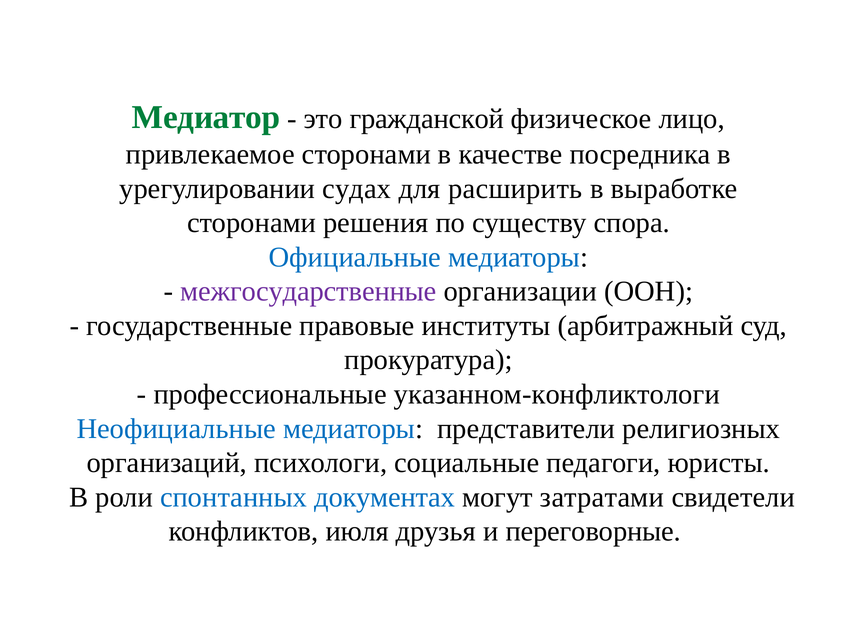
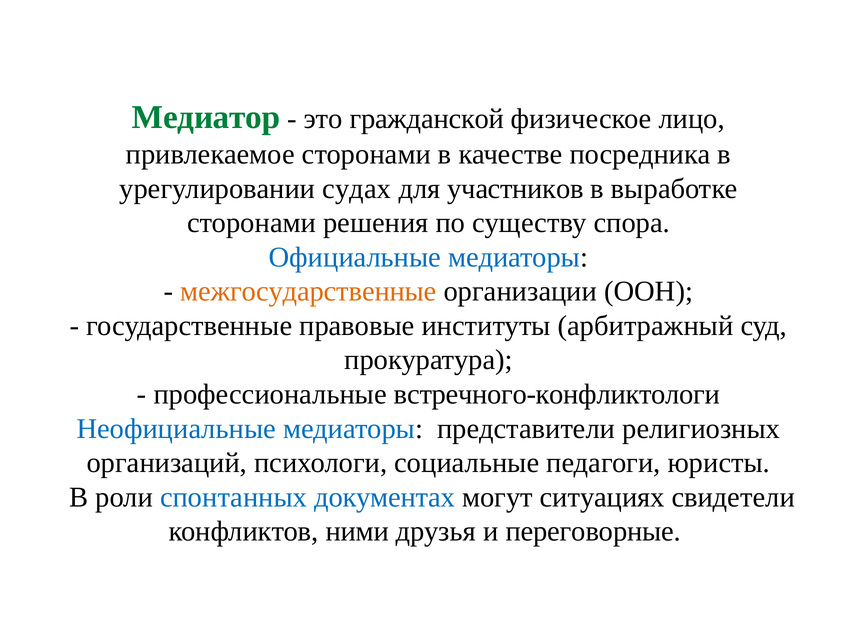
расширить: расширить -> участников (516, 189)
межгосударственные colour: purple -> orange (308, 291)
указанном-конфликтологи: указанном-конфликтологи -> встречного-конфликтологи (557, 394)
затратами: затратами -> ситуациях (602, 497)
июля: июля -> ними (357, 531)
